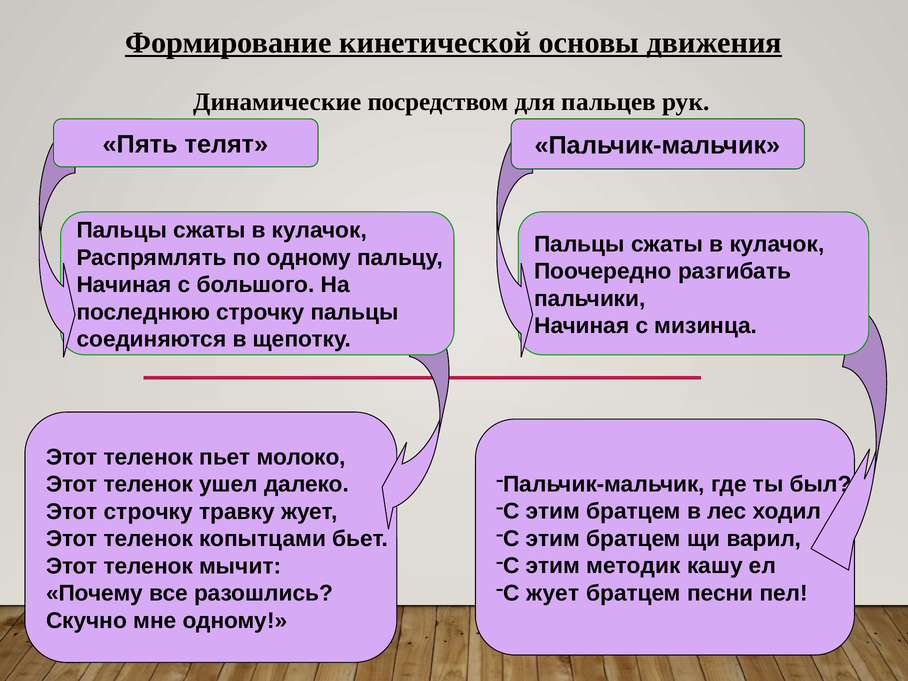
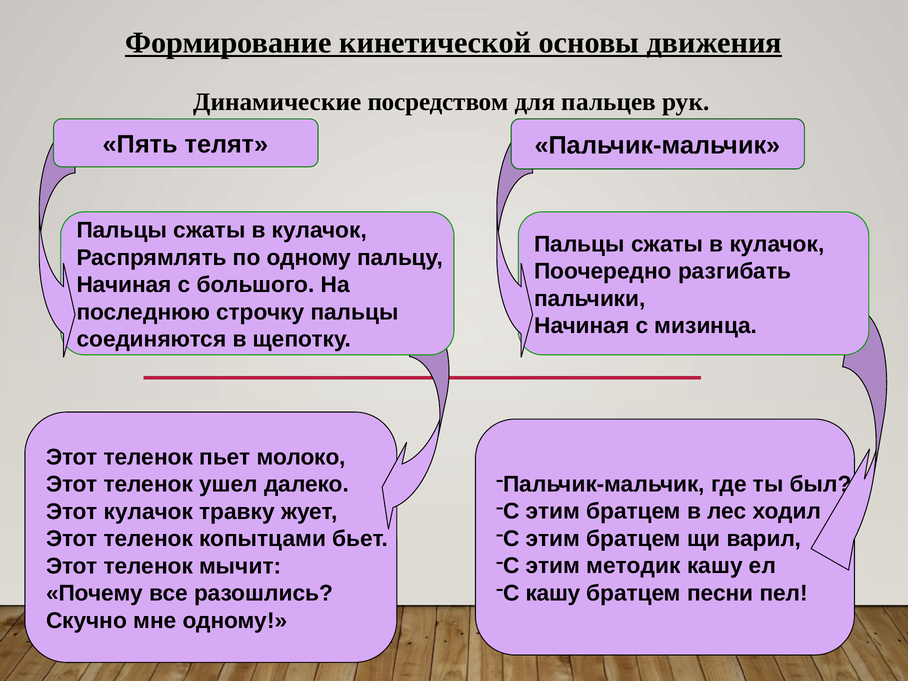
Этот строчку: строчку -> кулачок (148, 512)
С жует: жует -> кашу (553, 593)
